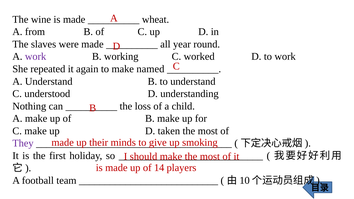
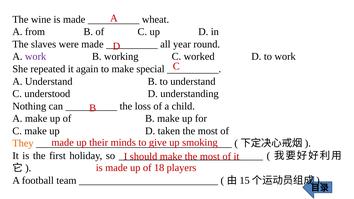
named: named -> special (150, 69)
They colour: purple -> orange (23, 143)
14: 14 -> 18 (159, 168)
10: 10 -> 15 (245, 181)
